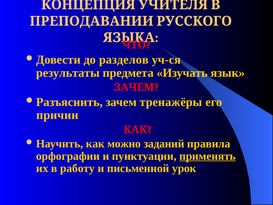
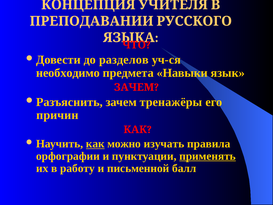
результаты: результаты -> необходимо (68, 73)
Изучать: Изучать -> Навыки (182, 73)
как underline: none -> present (95, 144)
заданий: заданий -> изучать (164, 144)
урок: урок -> балл (184, 168)
